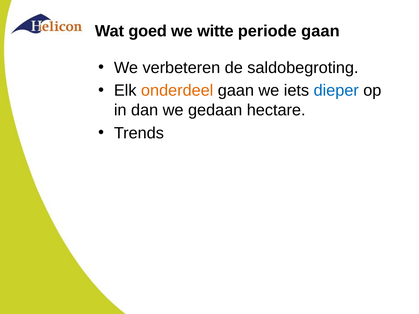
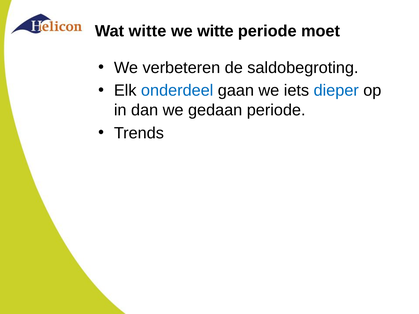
Wat goed: goed -> witte (147, 31)
periode gaan: gaan -> moet (321, 31)
onderdeel colour: orange -> blue (177, 91)
gedaan hectare: hectare -> periode (276, 110)
